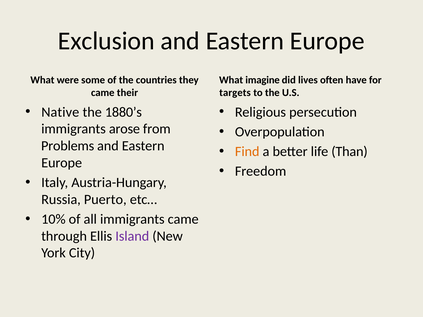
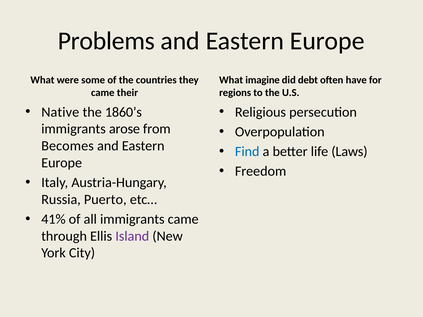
Exclusion: Exclusion -> Problems (106, 41)
lives: lives -> debt (308, 80)
targets: targets -> regions (235, 93)
1880’s: 1880’s -> 1860’s (123, 112)
Problems: Problems -> Becomes (68, 146)
Find colour: orange -> blue (247, 152)
Than: Than -> Laws (349, 152)
10%: 10% -> 41% (53, 219)
